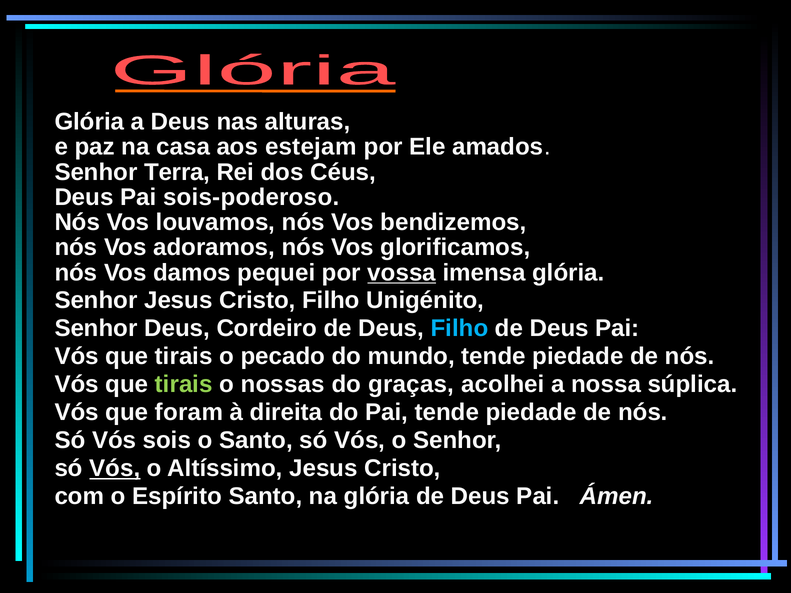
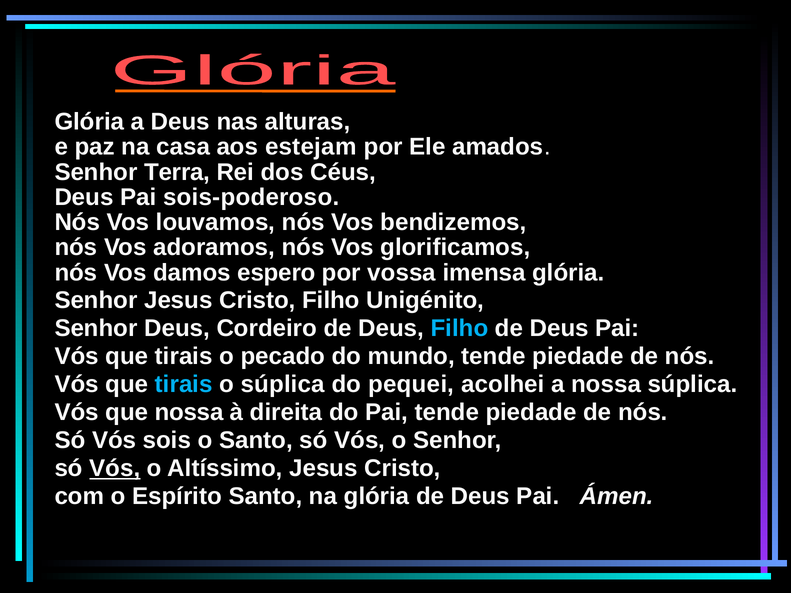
pequei: pequei -> espero (277, 273)
vossa underline: present -> none (402, 273)
tirais colour: light green -> light blue (184, 384)
o nossas: nossas -> súplica (283, 384)
graças: graças -> pequei (411, 384)
que foram: foram -> nossa (189, 412)
